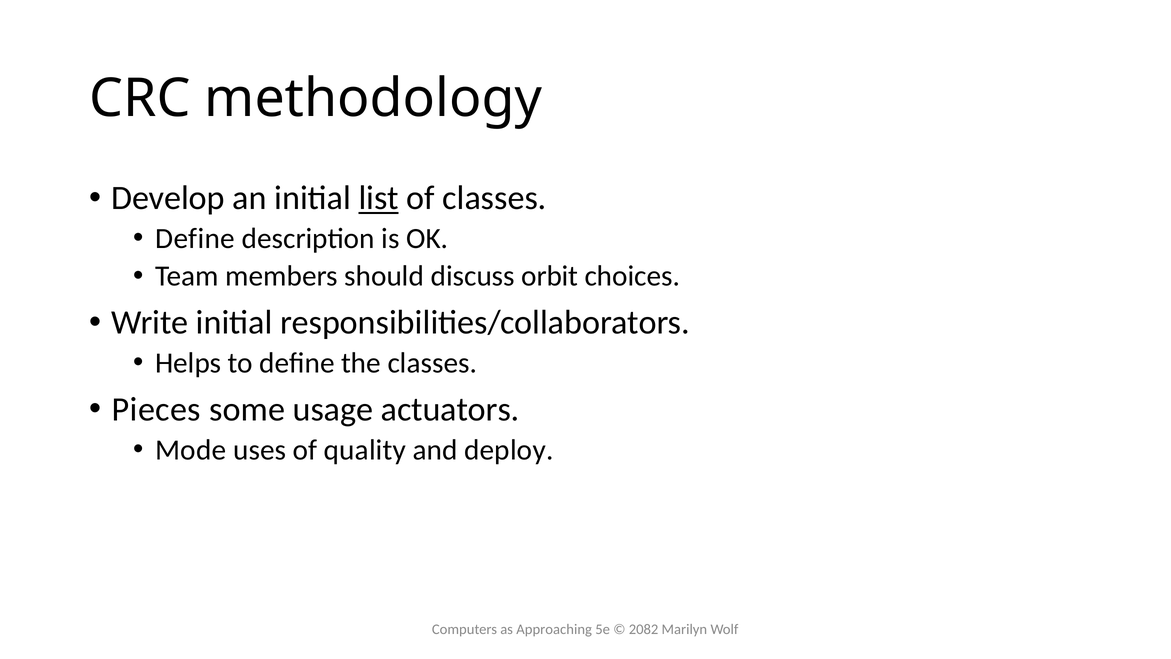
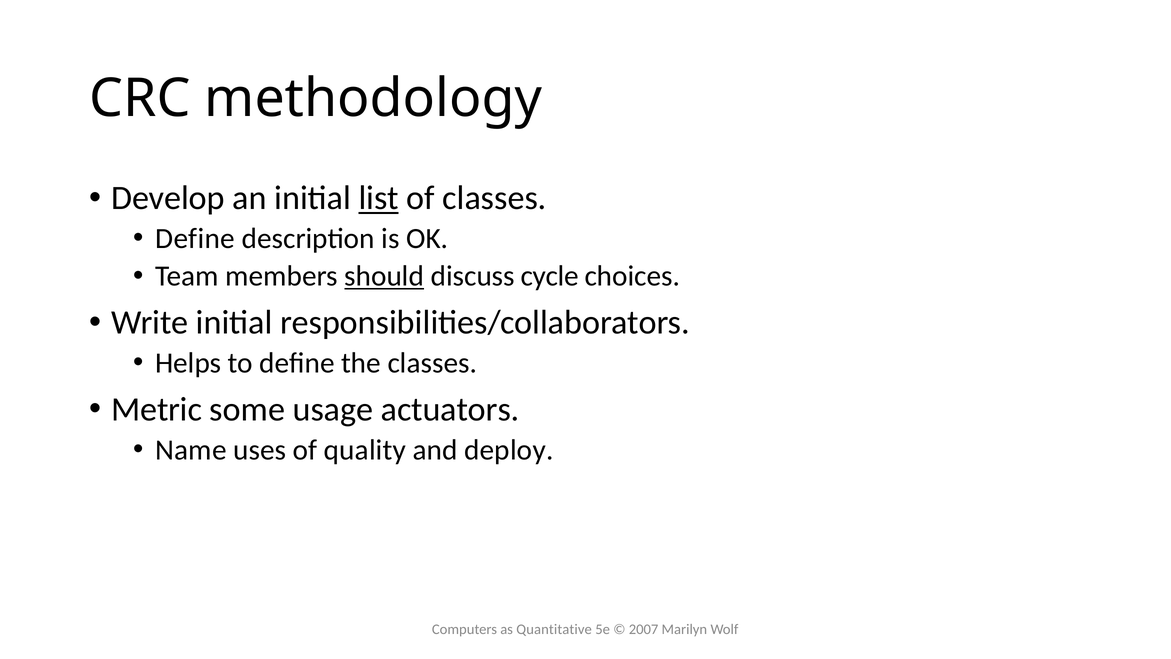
should underline: none -> present (384, 276)
orbit: orbit -> cycle (550, 276)
Pieces: Pieces -> Metric (157, 409)
Mode: Mode -> Name (191, 450)
Approaching: Approaching -> Quantitative (554, 629)
2082: 2082 -> 2007 (644, 629)
